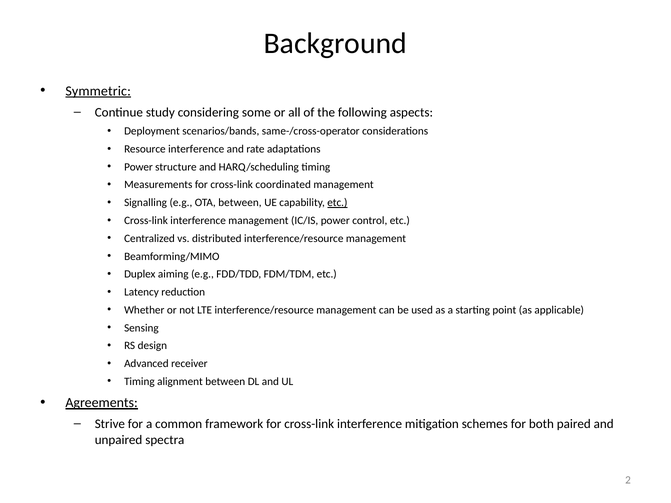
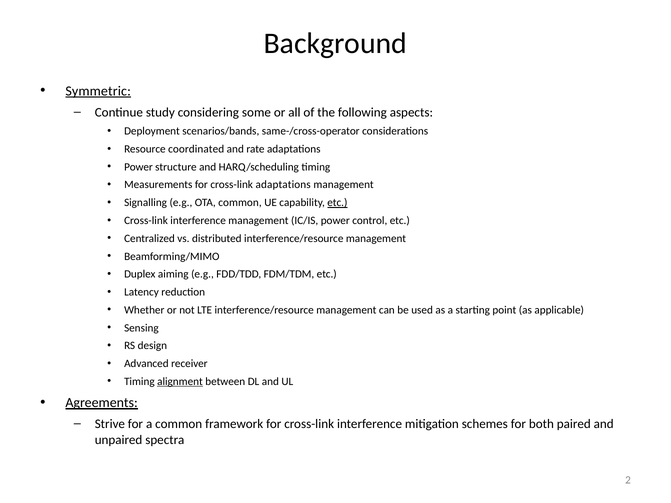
Resource interference: interference -> coordinated (196, 149)
cross-link coordinated: coordinated -> adaptations (283, 185)
OTA between: between -> common (240, 203)
alignment underline: none -> present (180, 382)
